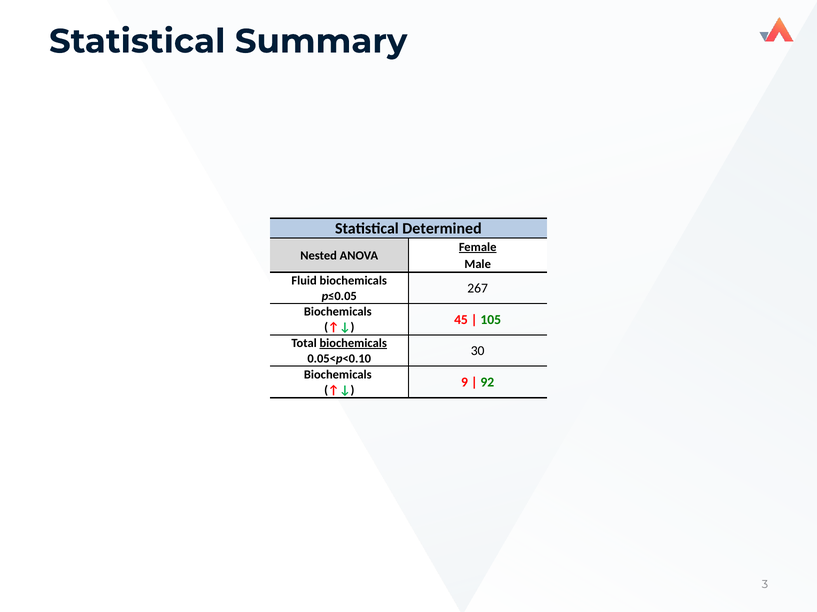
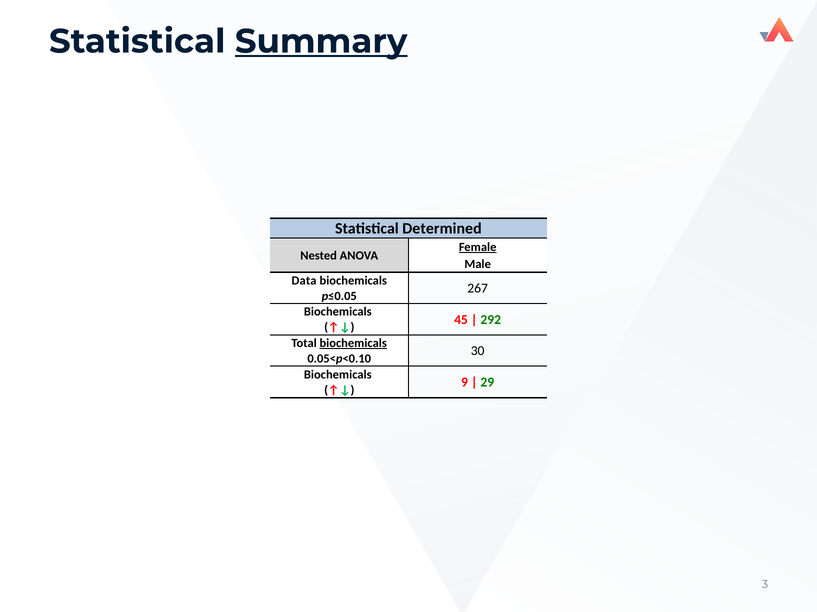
Summary underline: none -> present (321, 41)
Fluid: Fluid -> Data (304, 281)
105: 105 -> 292 (491, 320)
92: 92 -> 29 (487, 383)
